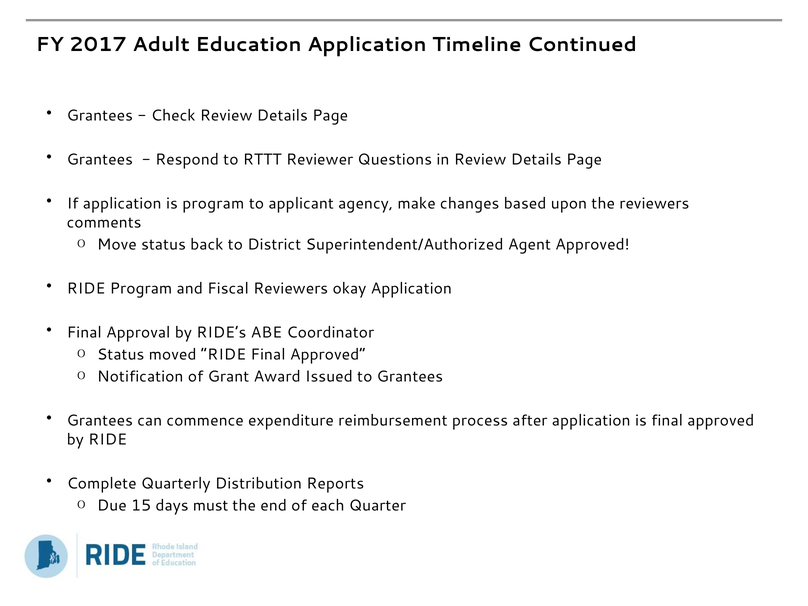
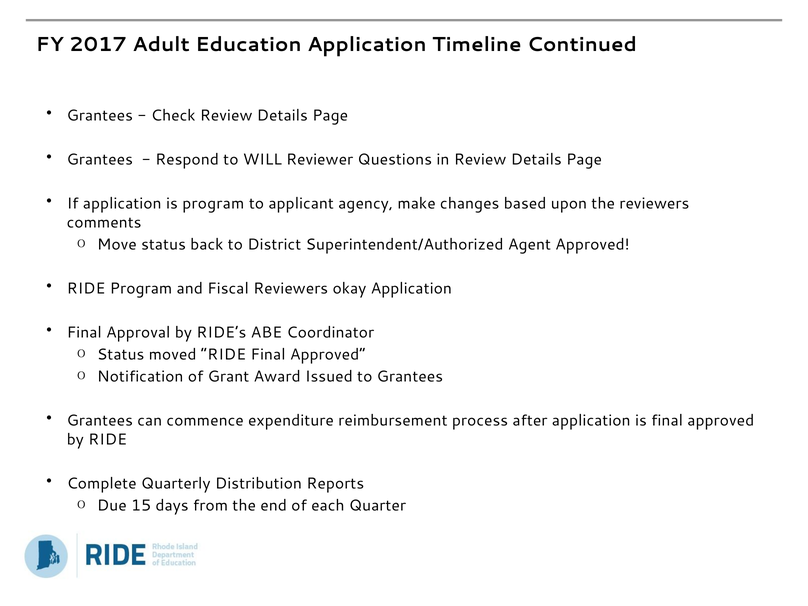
RTTT: RTTT -> WILL (262, 160)
must: must -> from (211, 506)
